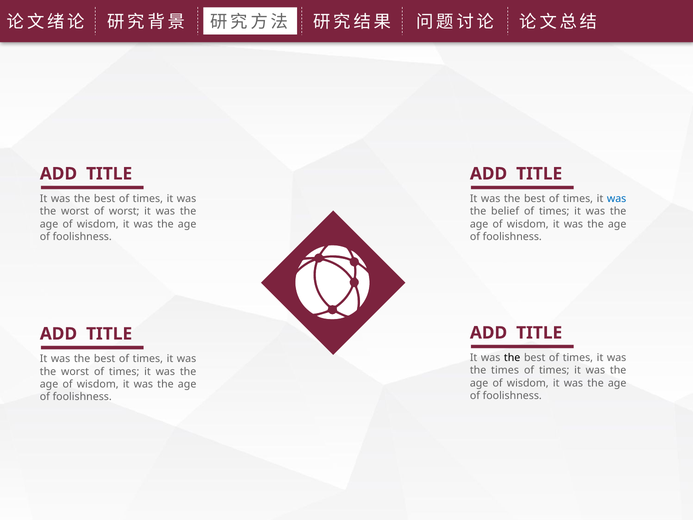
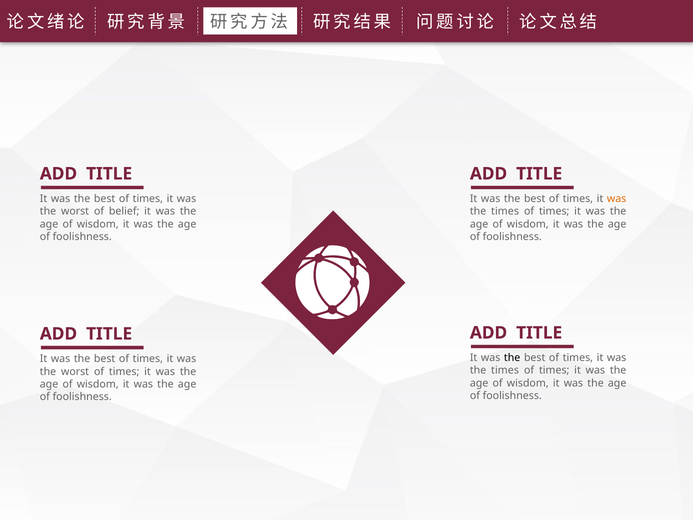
was colour: blue -> orange (617, 199)
of worst: worst -> belief (124, 211)
belief: belief -> times (505, 211)
